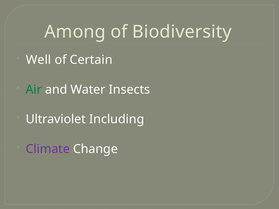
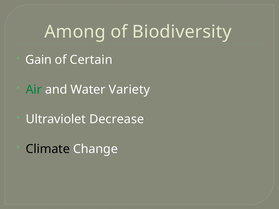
Well: Well -> Gain (39, 60)
Insects: Insects -> Variety (129, 90)
Including: Including -> Decrease (117, 119)
Climate colour: purple -> black (48, 149)
